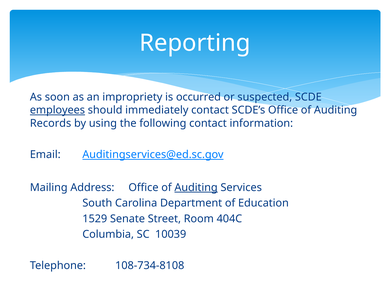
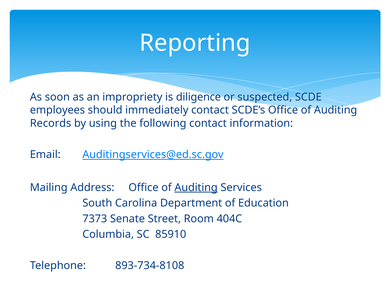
occurred: occurred -> diligence (198, 97)
employees underline: present -> none (57, 110)
1529: 1529 -> 7373 (95, 218)
10039: 10039 -> 85910 (171, 234)
108-734-8108: 108-734-8108 -> 893-734-8108 (150, 265)
